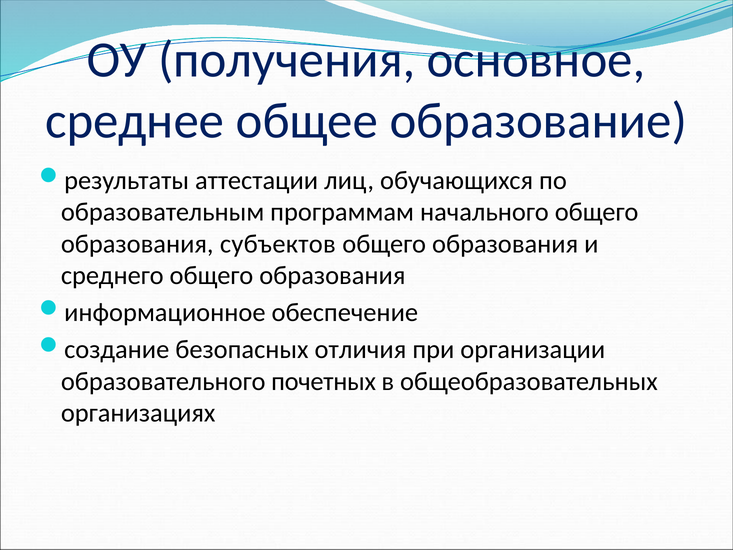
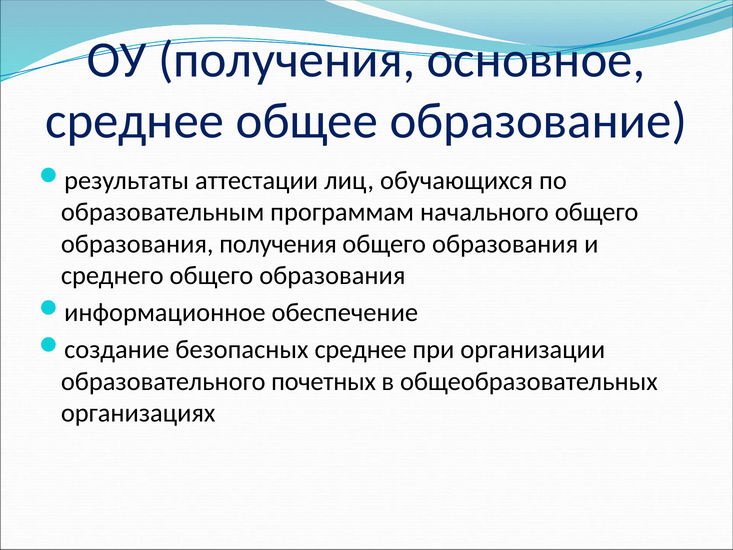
образования субъектов: субъектов -> получения (278, 244)
безопасных отличия: отличия -> среднее (361, 349)
